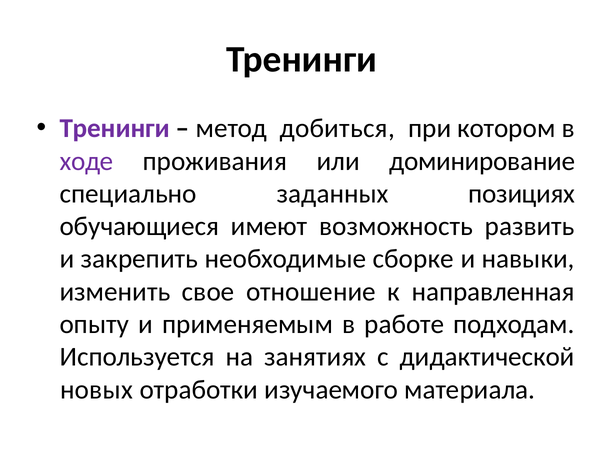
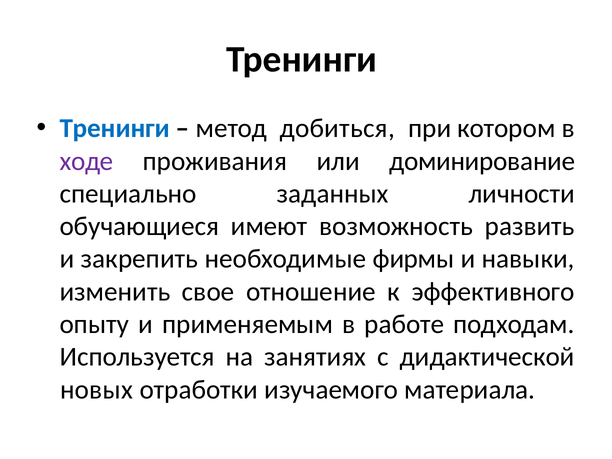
Тренинги colour: purple -> blue (115, 128)
позициях: позициях -> личности (522, 194)
сборке: сборке -> фирмы (413, 259)
направленная: направленная -> эффективного (493, 292)
